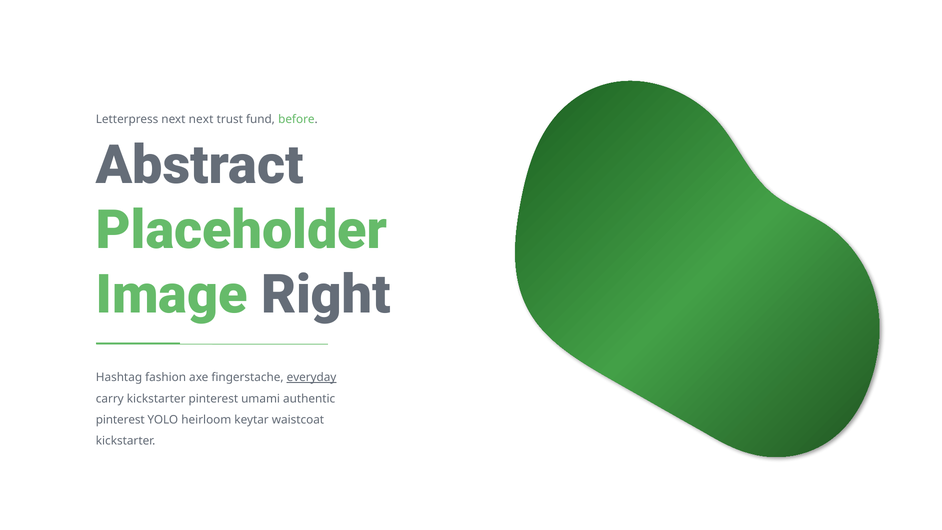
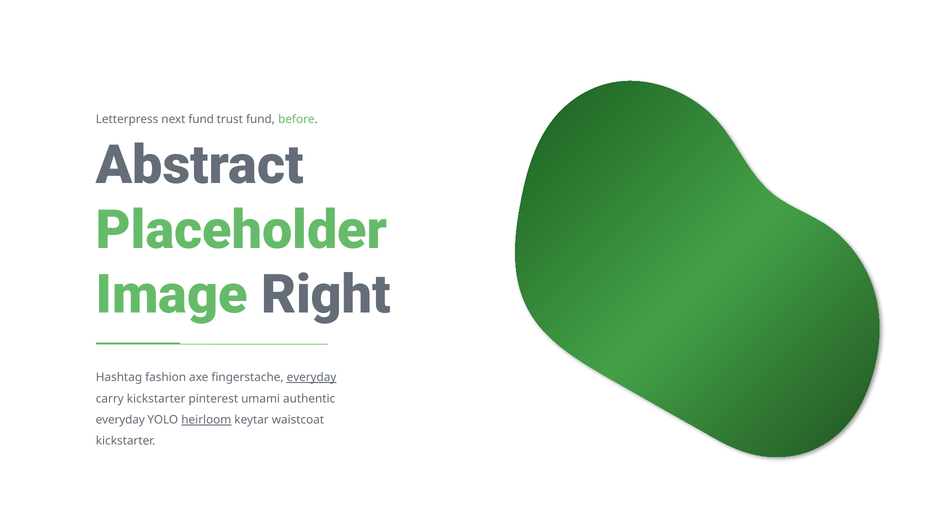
next next: next -> fund (201, 119)
pinterest: pinterest -> everyday (120, 420)
heirloom underline: none -> present (206, 420)
